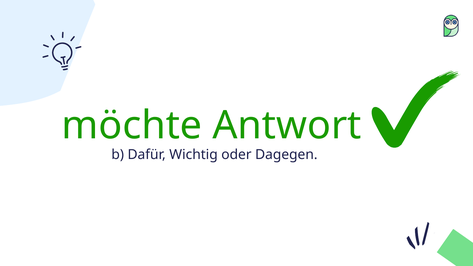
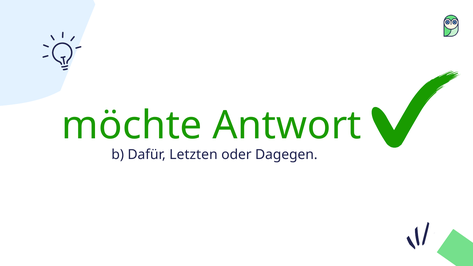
Wichtig: Wichtig -> Letzten (193, 155)
